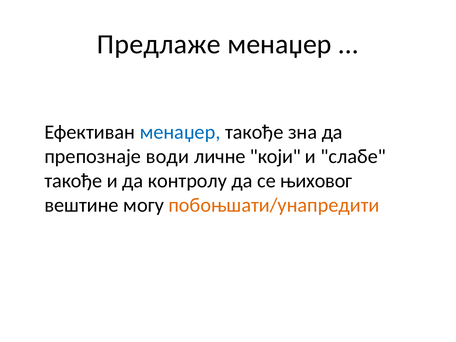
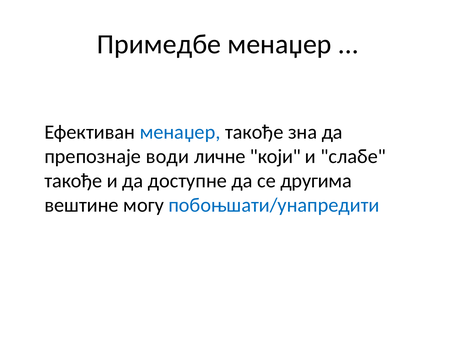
Предлаже: Предлаже -> Примедбе (159, 44)
контролу: контролу -> доступне (187, 181)
њиховог: њиховог -> другима (316, 181)
побоњшати/унапредити colour: orange -> blue (274, 205)
